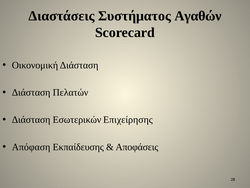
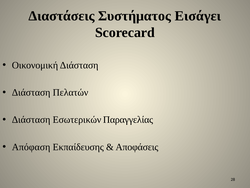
Αγαθών: Αγαθών -> Εισάγει (198, 16)
Επιχείρησης: Επιχείρησης -> Παραγγελίας (128, 119)
